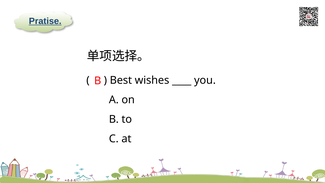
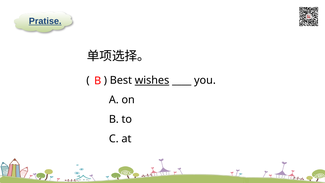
wishes underline: none -> present (152, 80)
